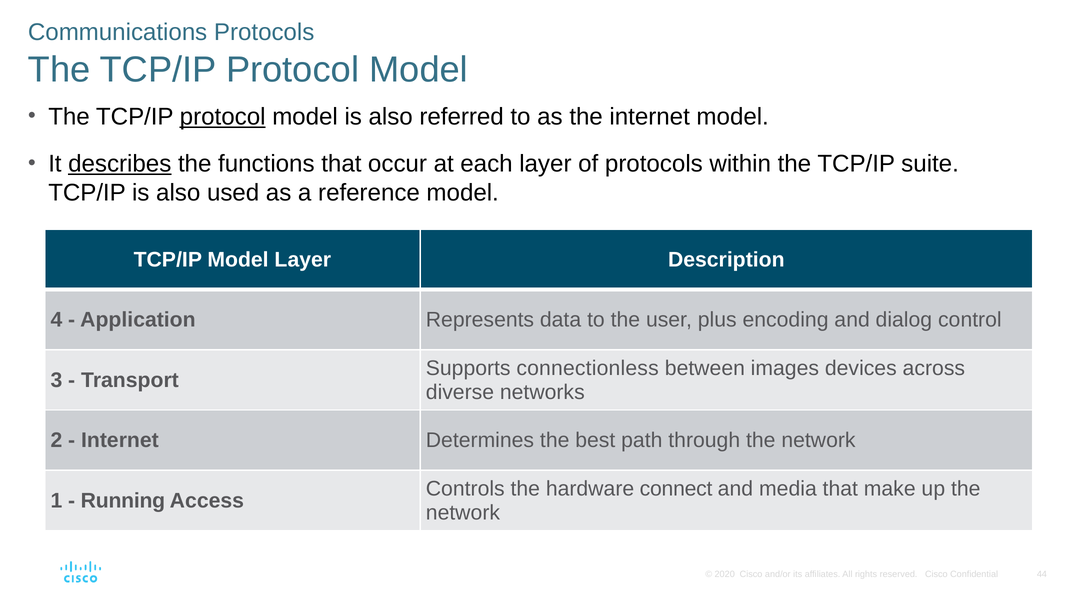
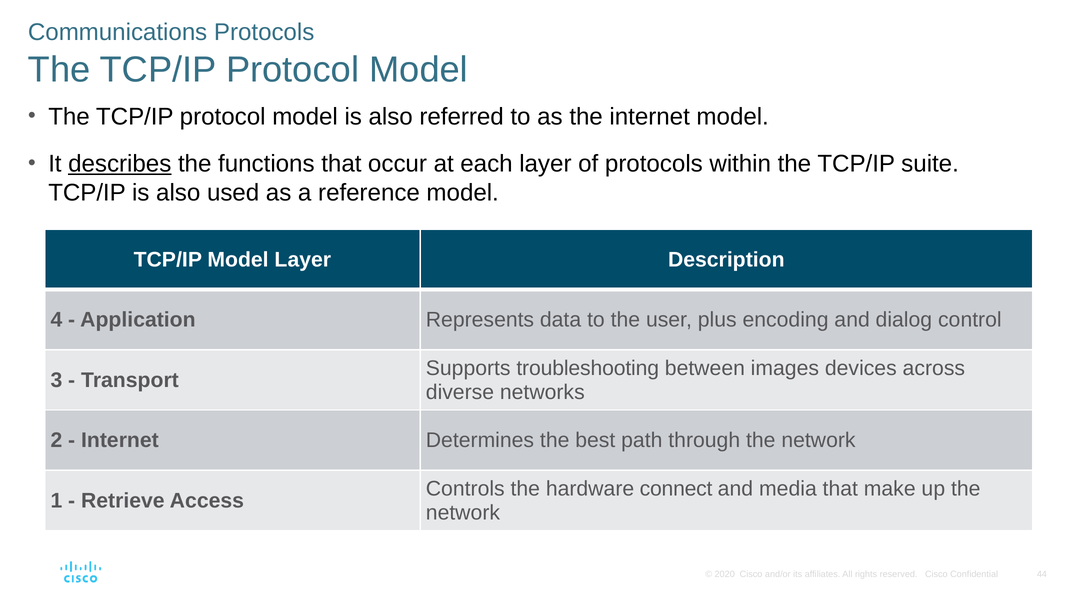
protocol underline: present -> none (223, 117)
connectionless: connectionless -> troubleshooting (588, 368)
Running: Running -> Retrieve (123, 501)
